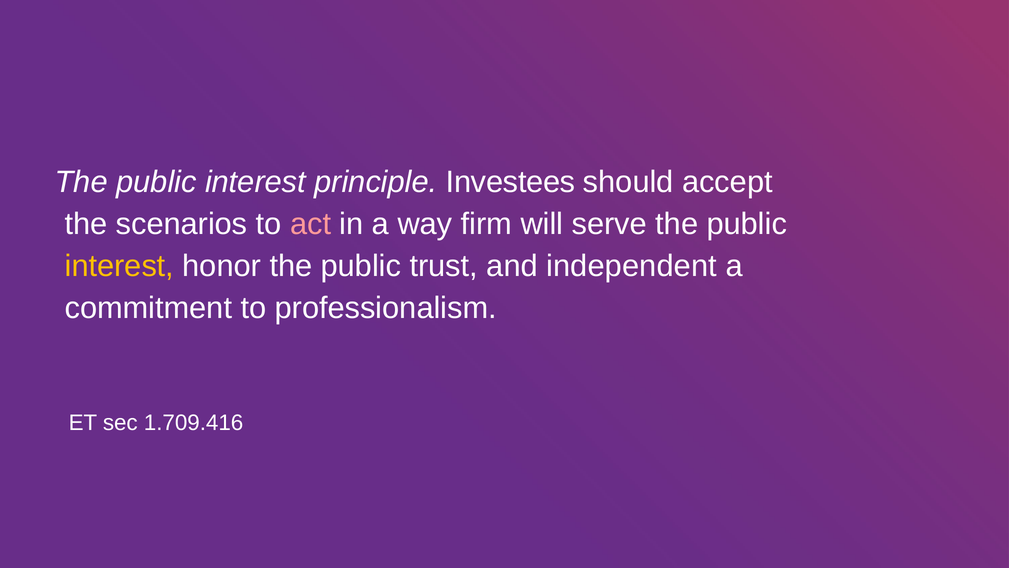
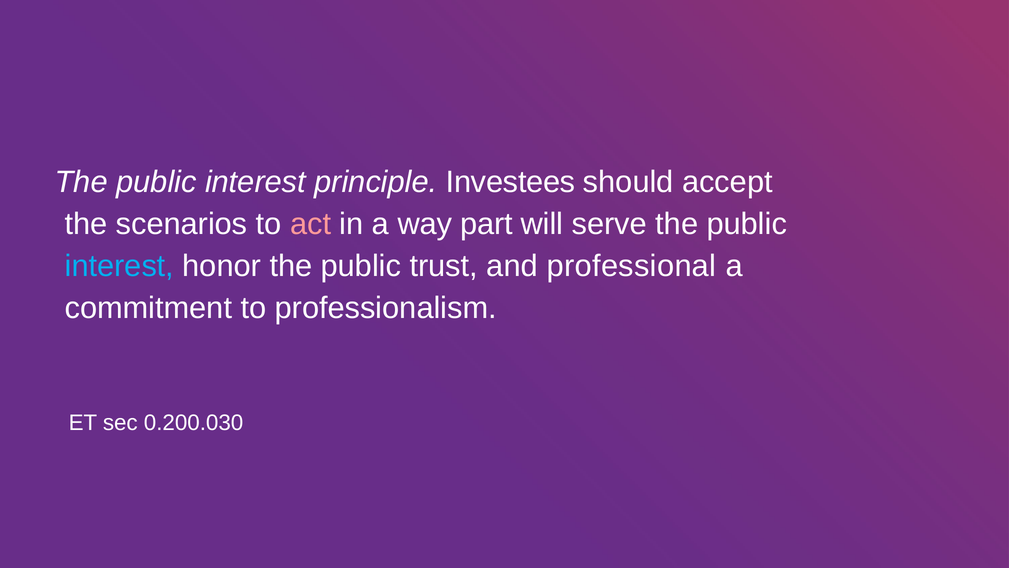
firm: firm -> part (487, 224)
interest colour: yellow -> light blue (119, 266)
independent: independent -> professional (631, 266)
1.709.416: 1.709.416 -> 0.200.030 (194, 422)
